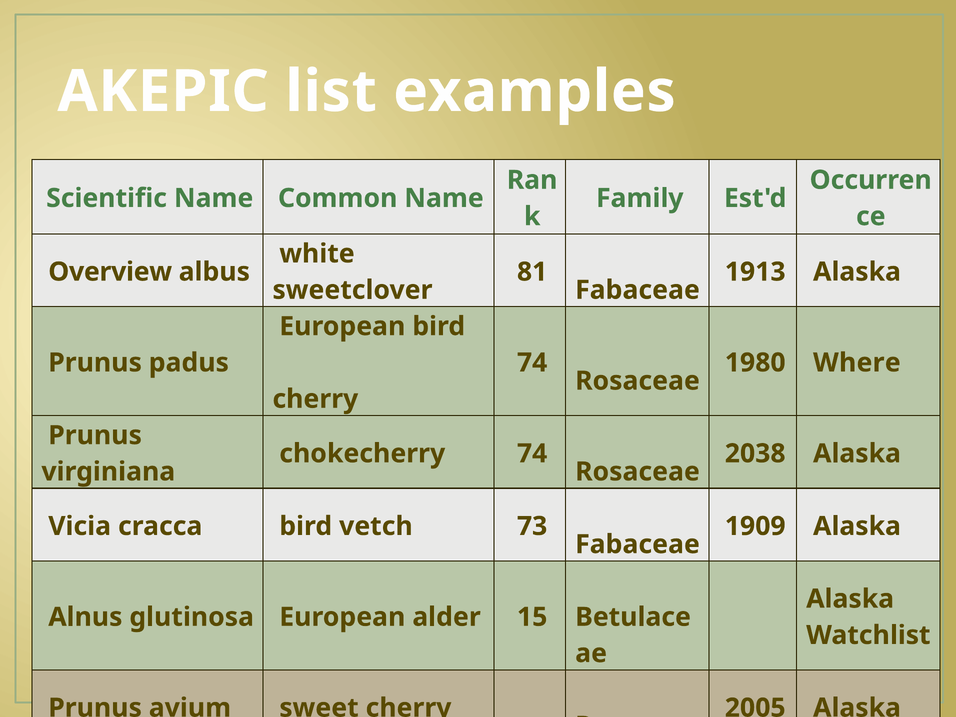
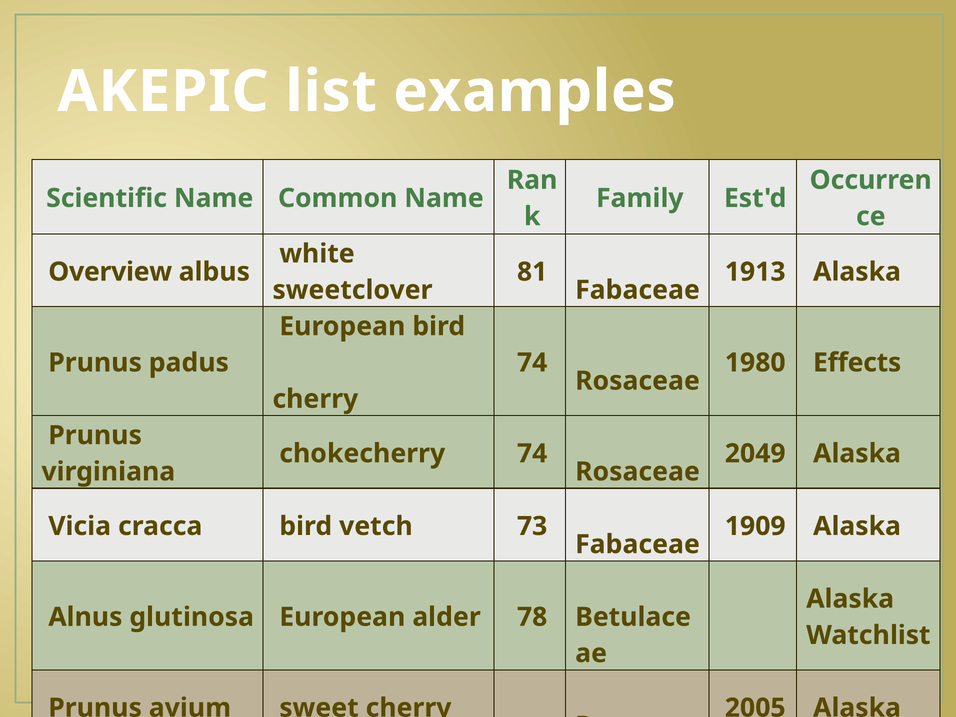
Where: Where -> Effects (857, 363)
2038: 2038 -> 2049 (755, 454)
15: 15 -> 78 (532, 617)
